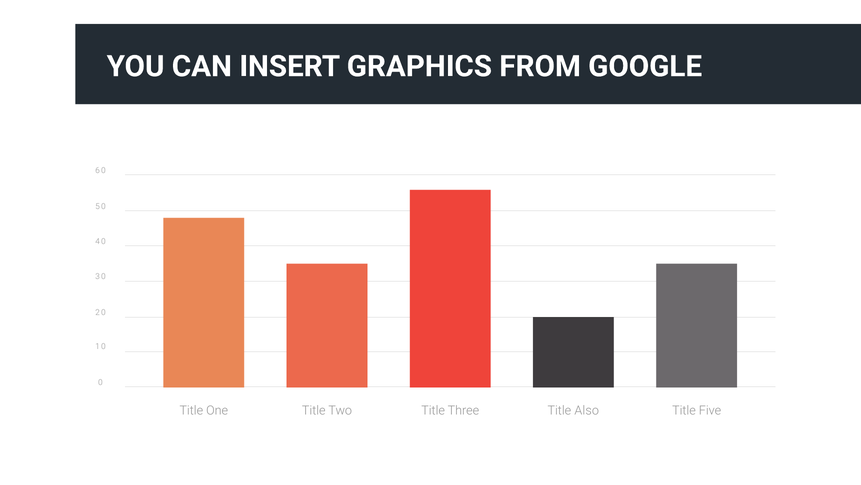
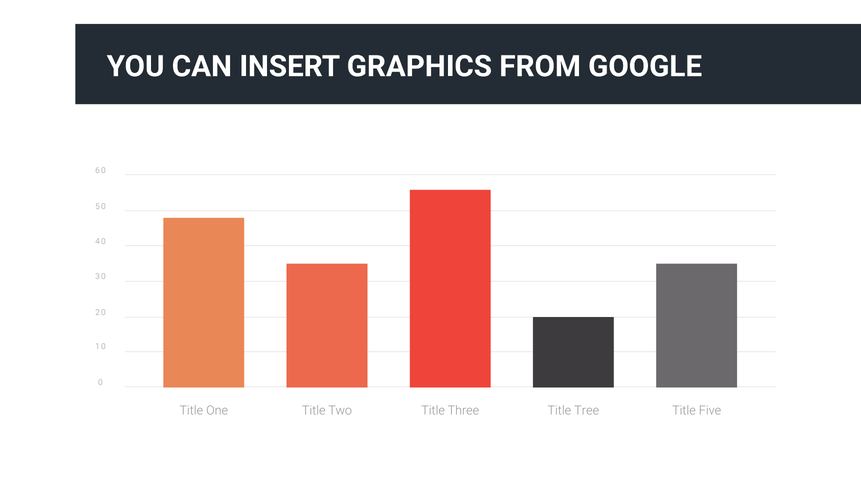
Also: Also -> Tree (587, 410)
